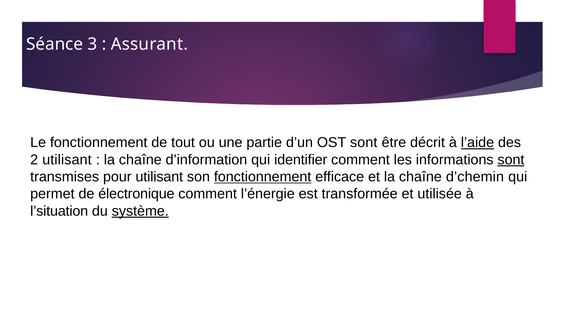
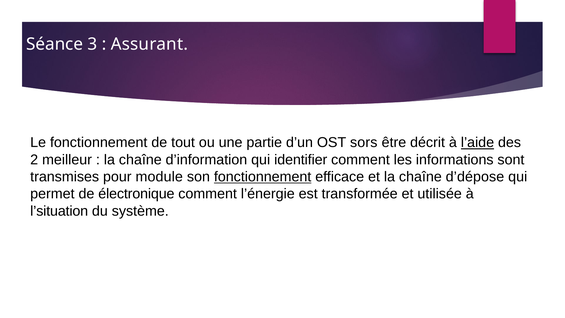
OST sont: sont -> sors (364, 143)
2 utilisant: utilisant -> meilleur (67, 160)
sont underline: present -> none (511, 160)
pour utilisant: utilisant -> module (159, 177)
d’chemin: d’chemin -> d’dépose (475, 177)
système underline: present -> none (140, 211)
